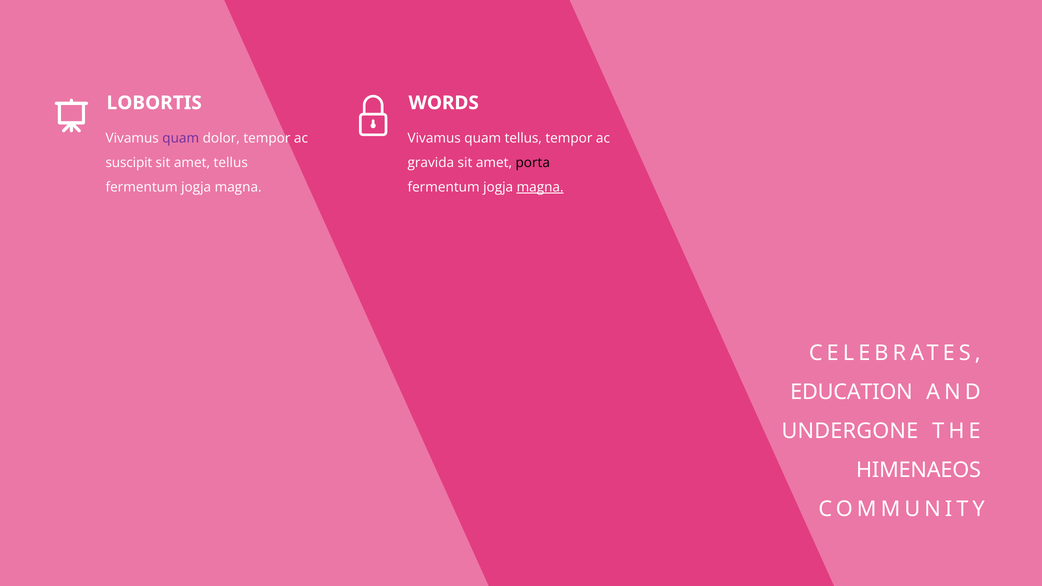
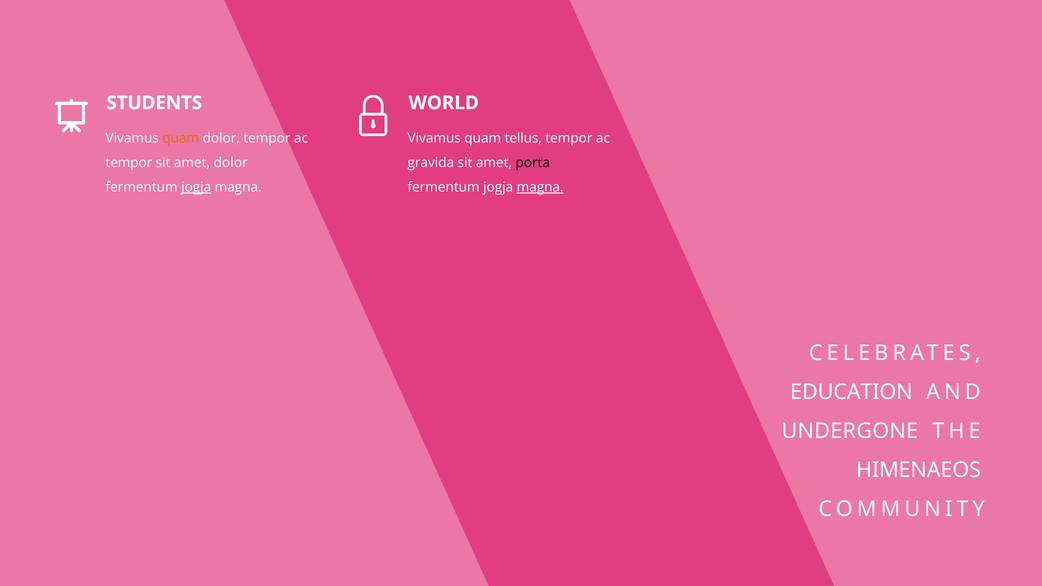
LOBORTIS: LOBORTIS -> STUDENTS (154, 103)
WORDS: WORDS -> WORLD (444, 103)
quam colour: purple -> orange (181, 138)
suscipit: suscipit -> tempor (129, 163)
amet tellus: tellus -> dolor (231, 163)
jogja underline: none -> present (196, 187)
